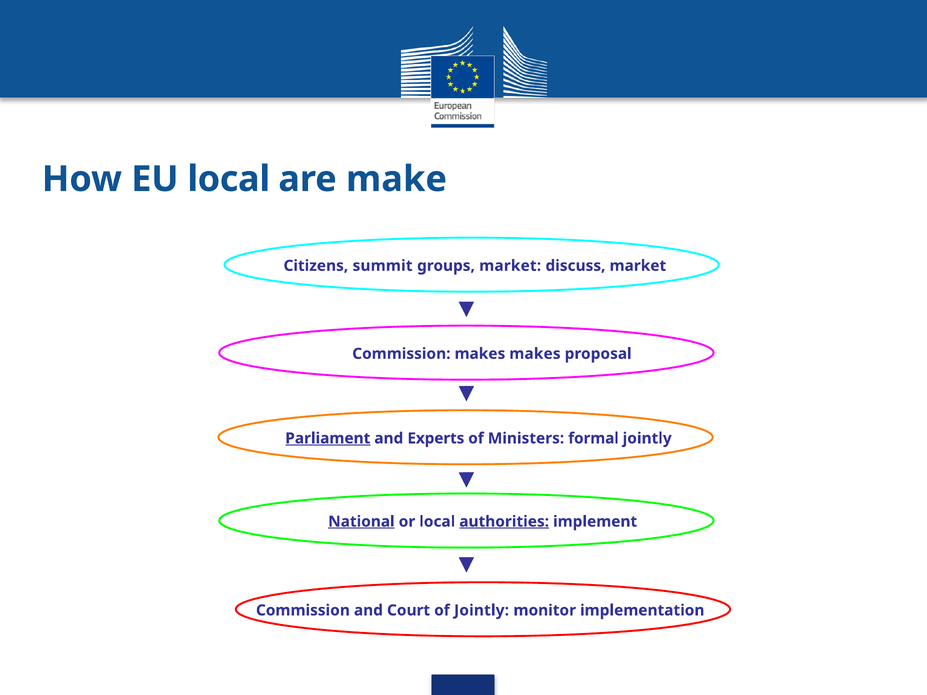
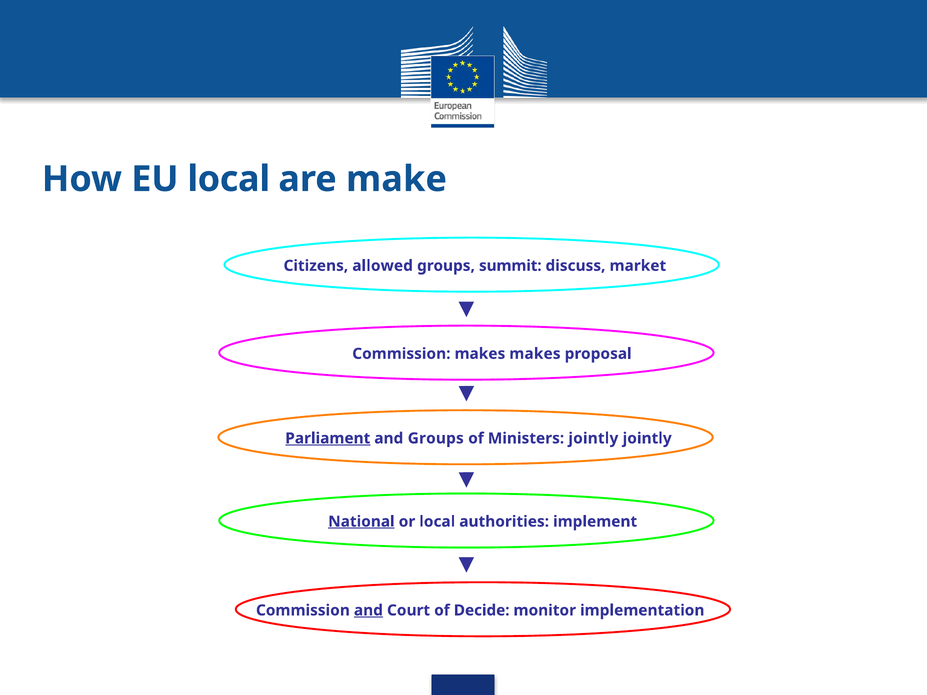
summit: summit -> allowed (383, 266)
groups market: market -> summit (510, 266)
and Experts: Experts -> Groups (436, 438)
Ministers formal: formal -> jointly (593, 438)
authorities underline: present -> none (504, 522)
and underline: none -> present (368, 611)
of Jointly: Jointly -> Decide (482, 611)
